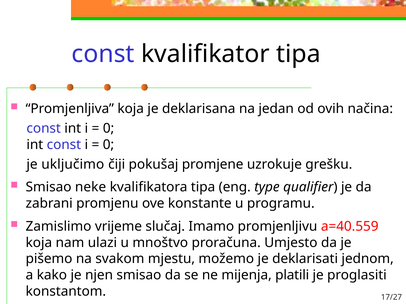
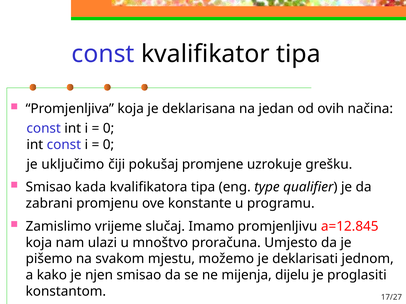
neke: neke -> kada (91, 188)
a=40.559: a=40.559 -> a=12.845 (350, 227)
platili: platili -> dijelu (292, 275)
